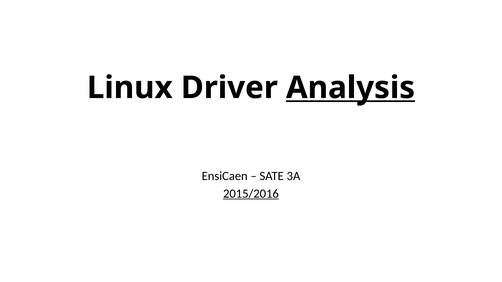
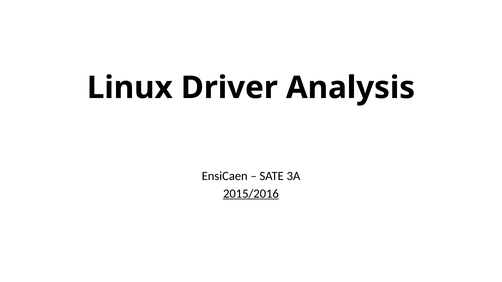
Analysis underline: present -> none (350, 88)
